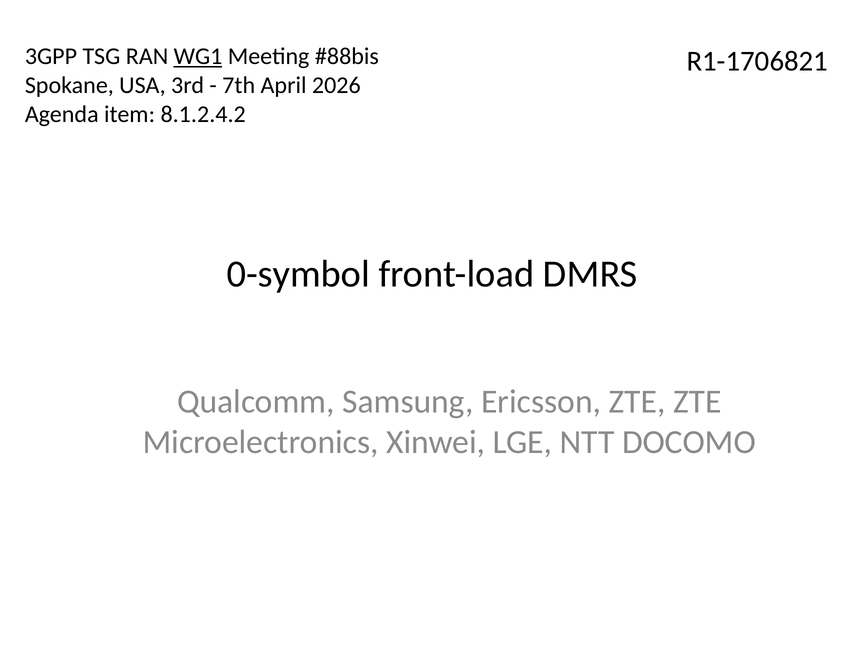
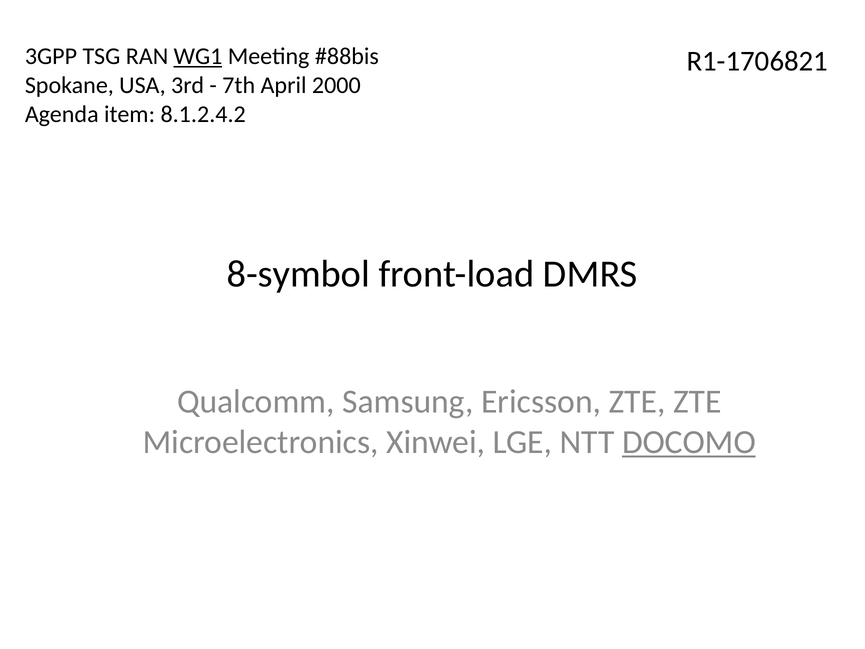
2026: 2026 -> 2000 (336, 85)
0-symbol: 0-symbol -> 8-symbol (298, 274)
DOCOMO underline: none -> present (689, 442)
